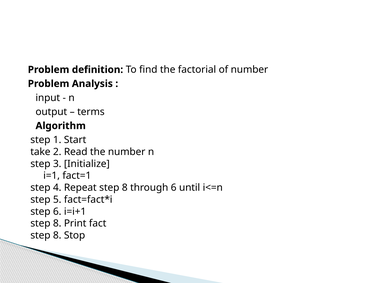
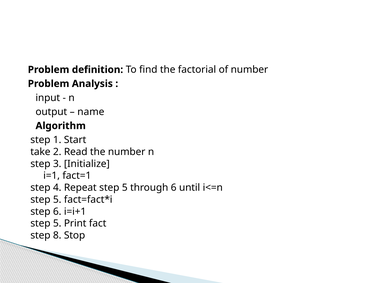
terms: terms -> name (91, 112)
Repeat step 8: 8 -> 5 (125, 188)
8: 8 -> 5 (57, 224)
